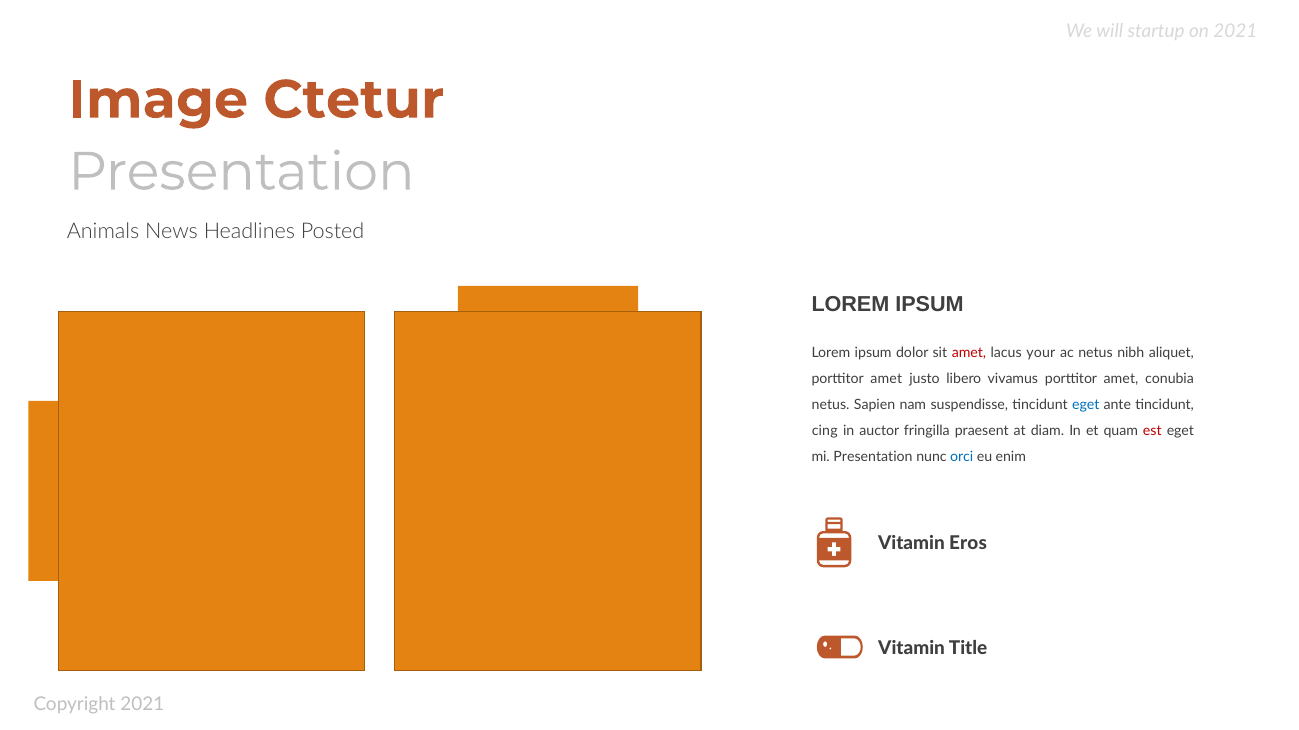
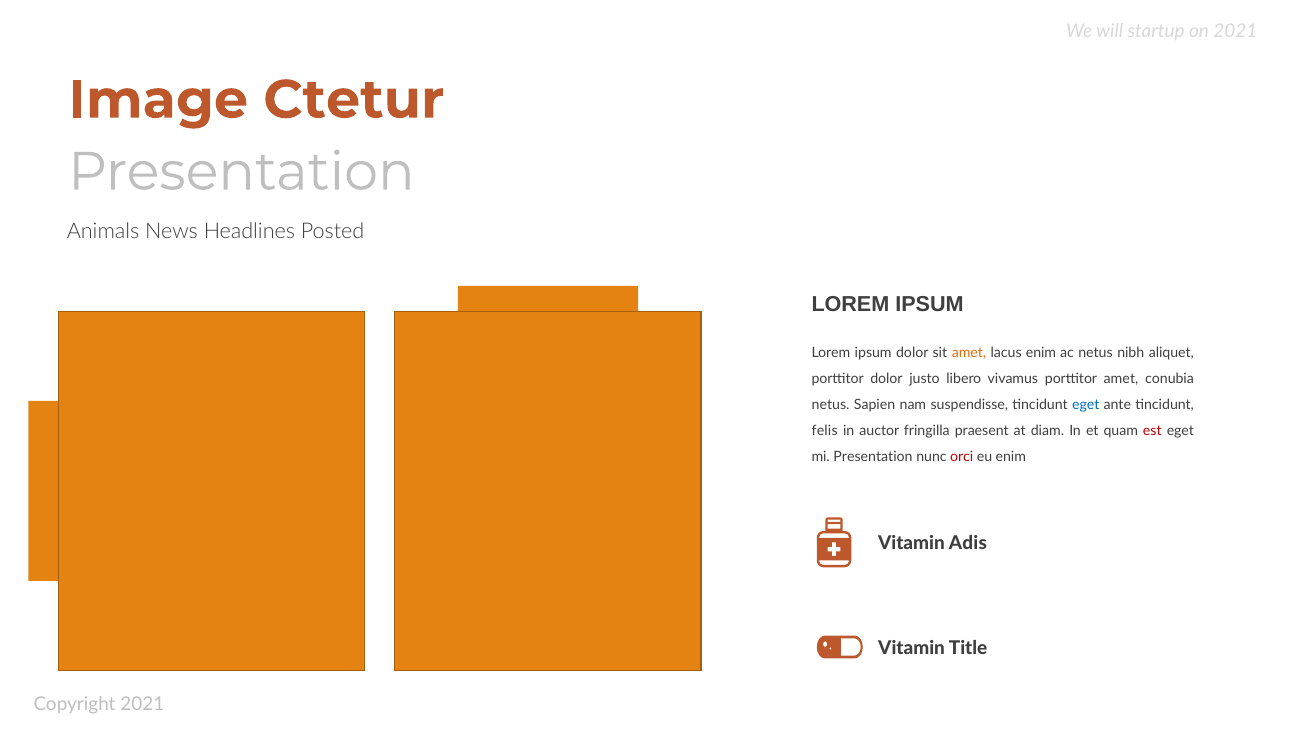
amet colour: red -> orange (969, 354)
lacus your: your -> enim (1041, 354)
amet: amet -> dolor (886, 379)
cing: cing -> felis (825, 431)
orci colour: blue -> red (962, 457)
Eros: Eros -> Adis (968, 544)
